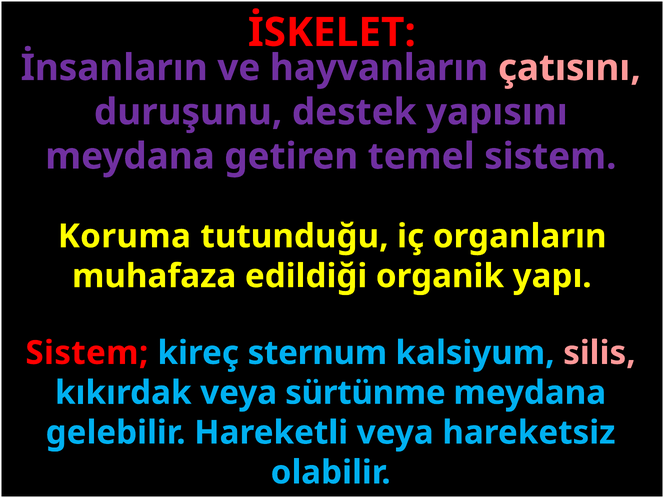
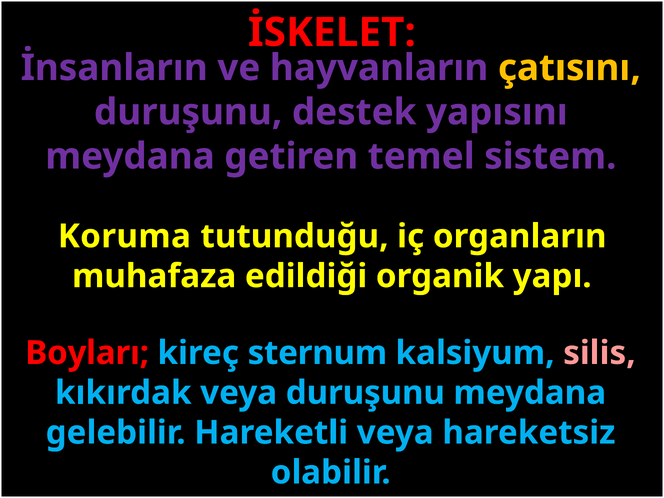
çatısını colour: pink -> yellow (569, 68)
Sistem: Sistem -> Boyları (87, 353)
veya sürtünme: sürtünme -> duruşunu (365, 393)
